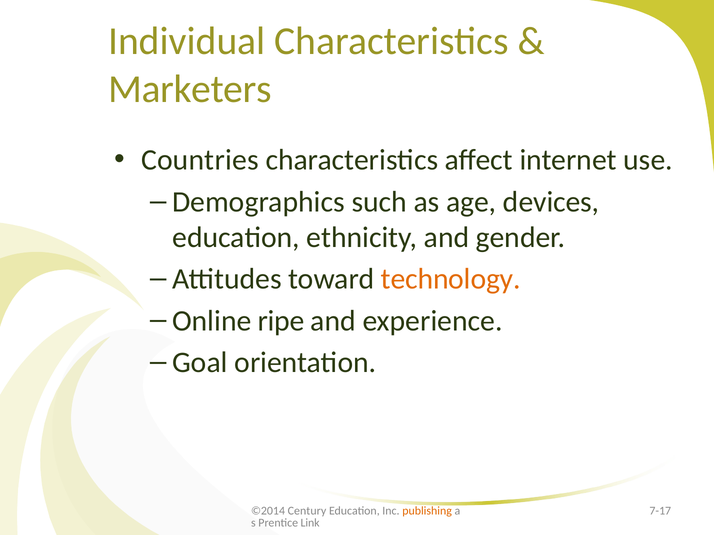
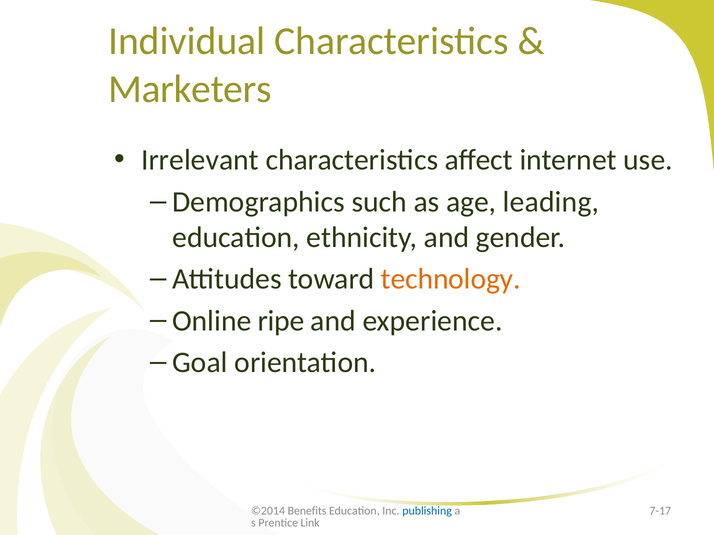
Countries: Countries -> Irrelevant (200, 160)
devices: devices -> leading (551, 202)
Century: Century -> Benefits (307, 511)
publishing colour: orange -> blue (427, 511)
